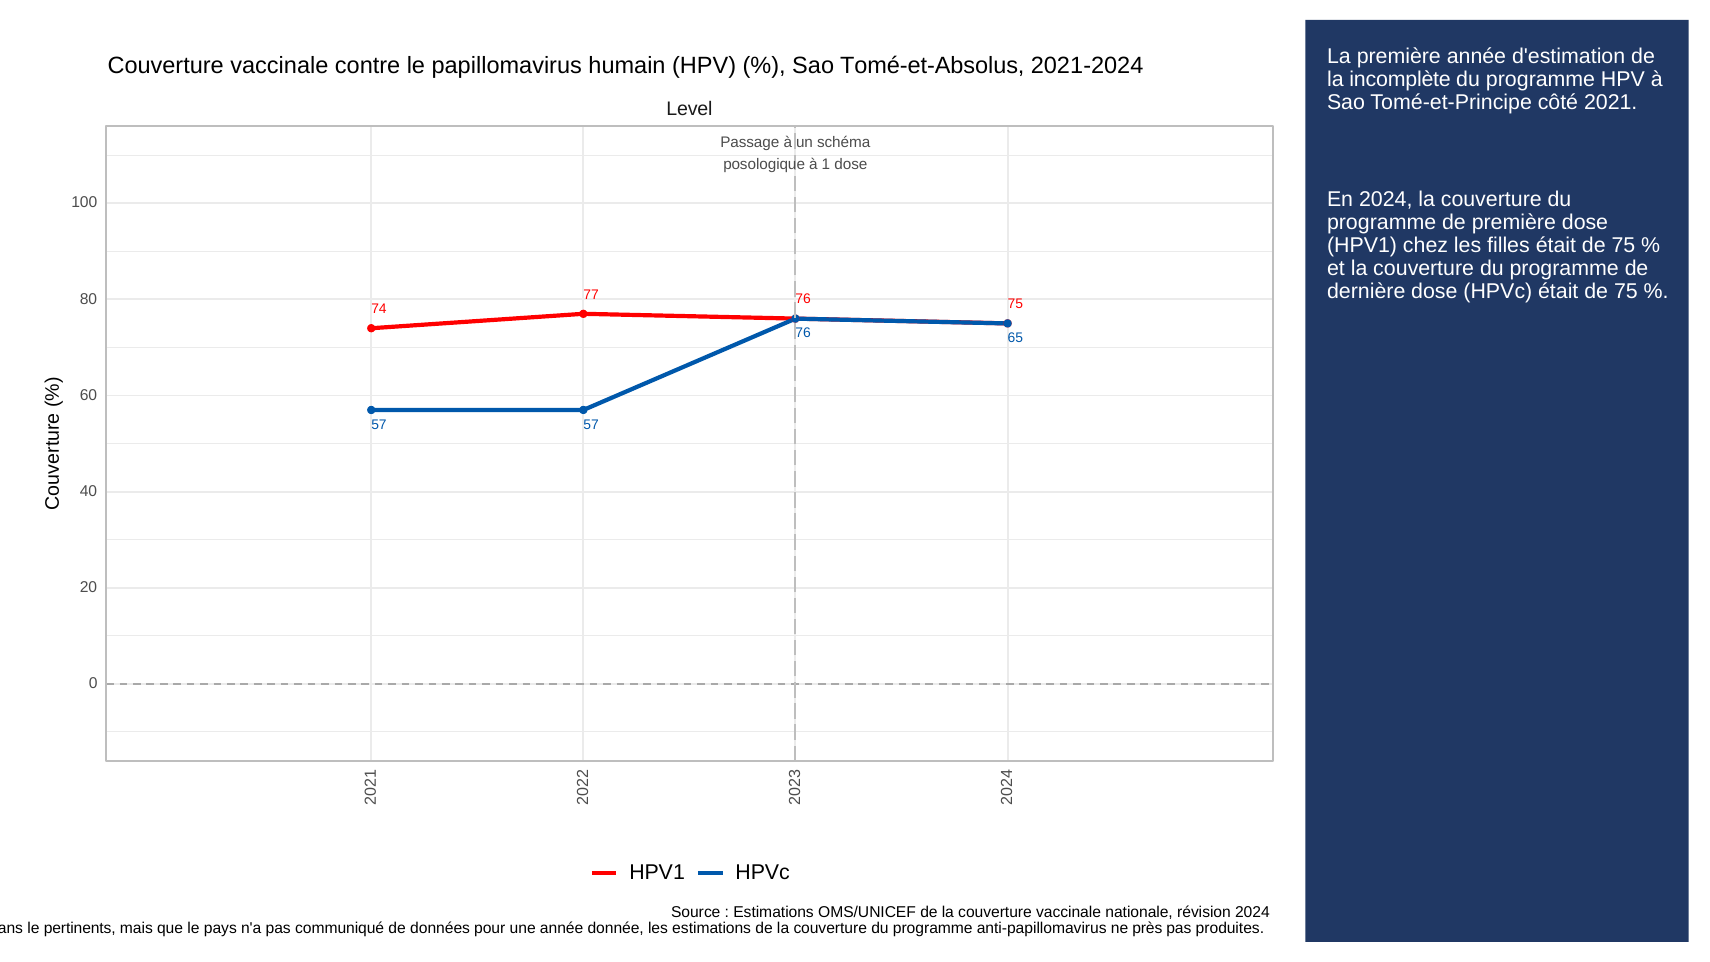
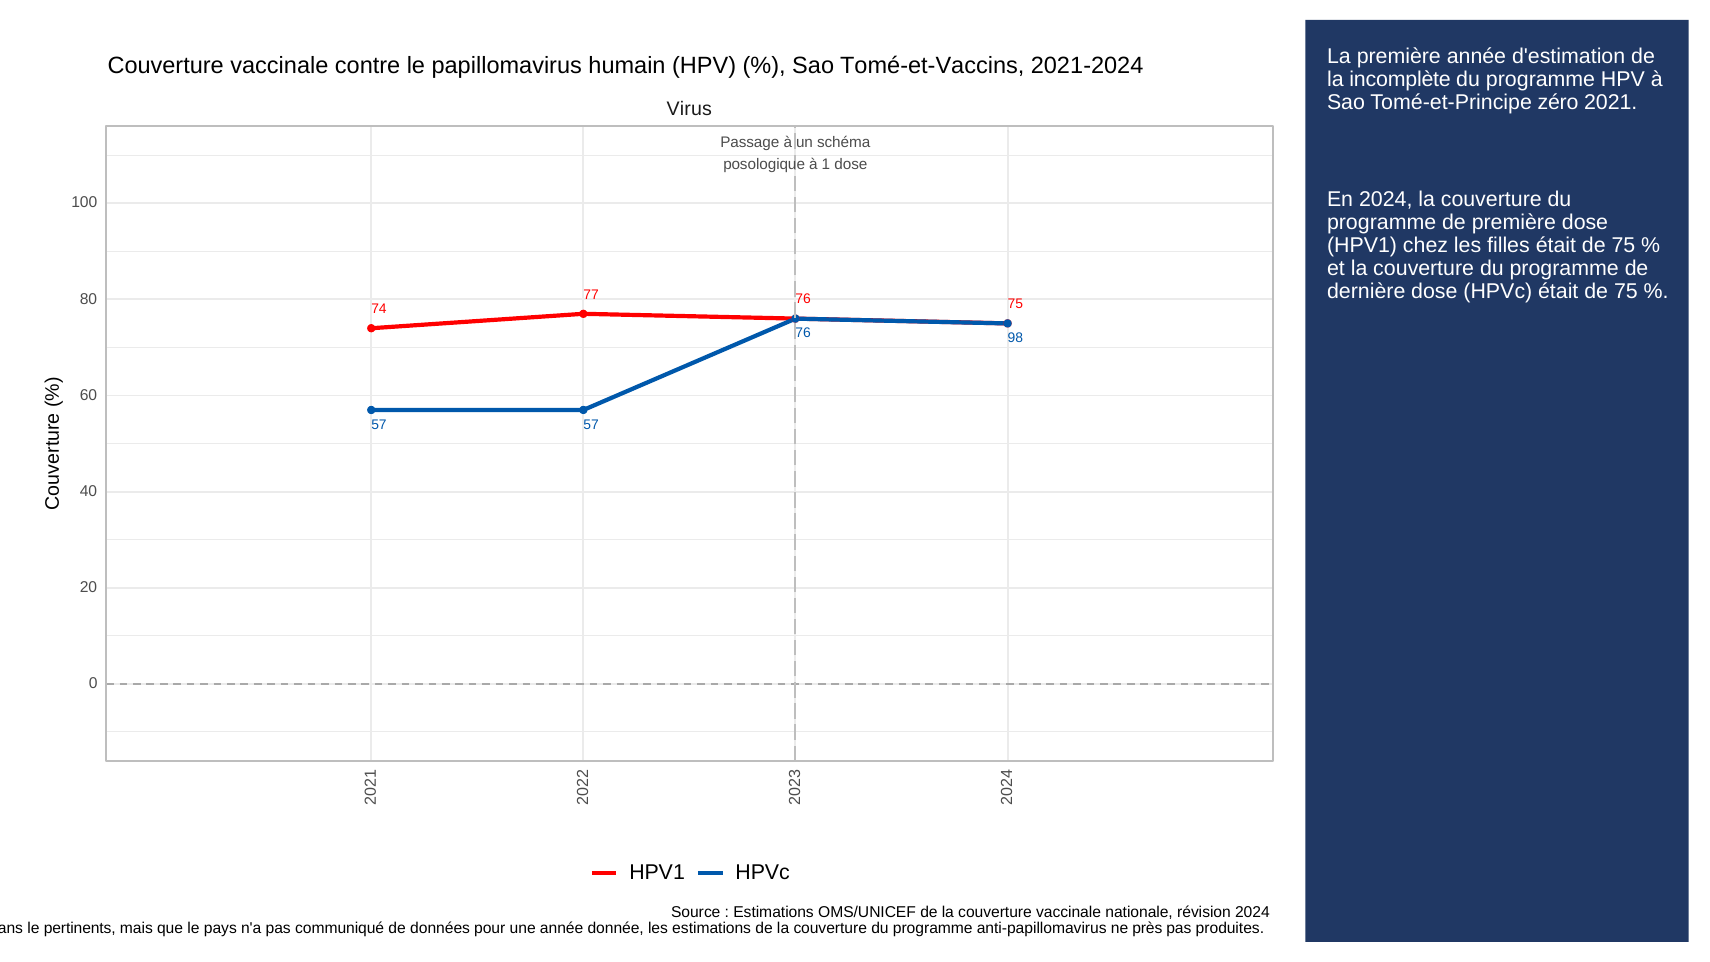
Tomé-et-Absolus: Tomé-et-Absolus -> Tomé-et-Vaccins (932, 66)
côté: côté -> zéro (1558, 102)
Level: Level -> Virus (689, 109)
65: 65 -> 98 (1015, 338)
